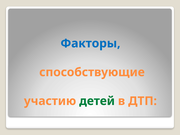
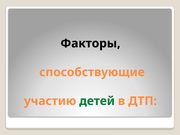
Факторы colour: blue -> black (90, 43)
